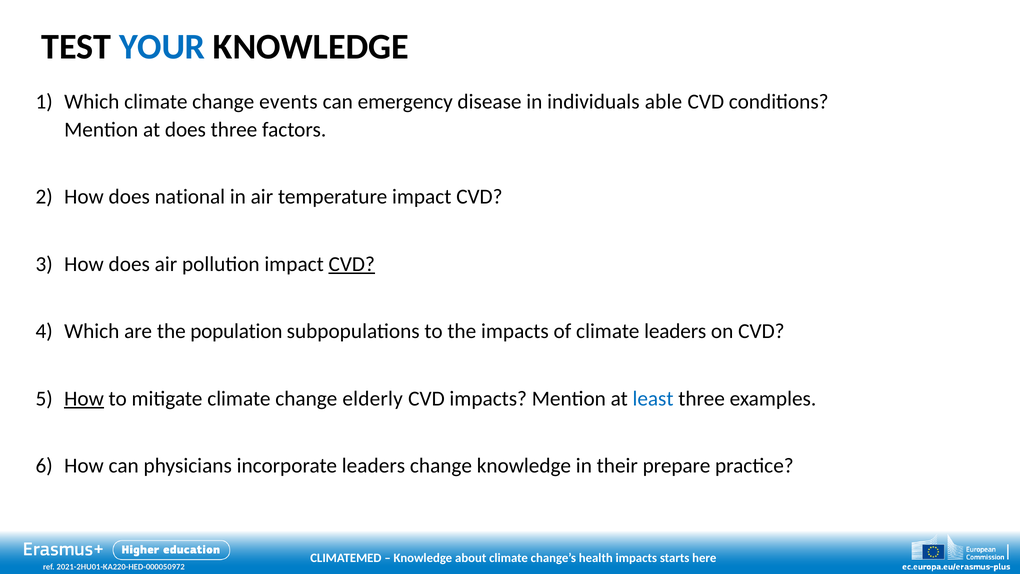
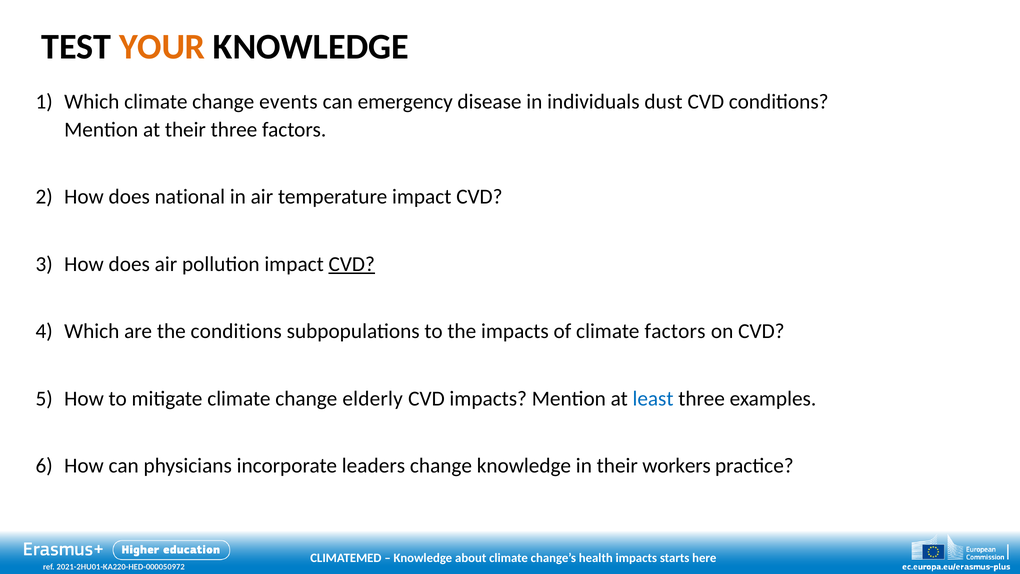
YOUR colour: blue -> orange (162, 47)
able: able -> dust (664, 102)
at does: does -> their (185, 130)
the population: population -> conditions (236, 331)
climate leaders: leaders -> factors (675, 331)
How underline: present -> none (84, 398)
prepare: prepare -> workers (677, 466)
